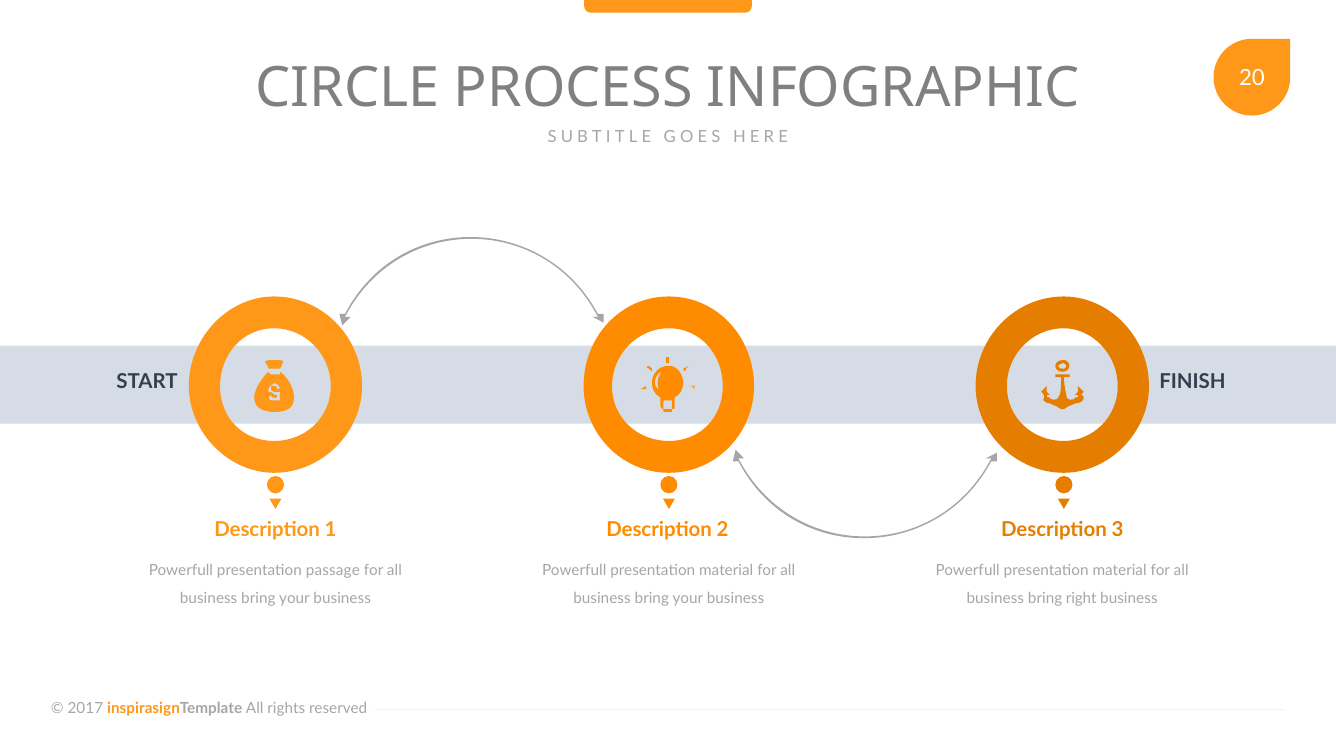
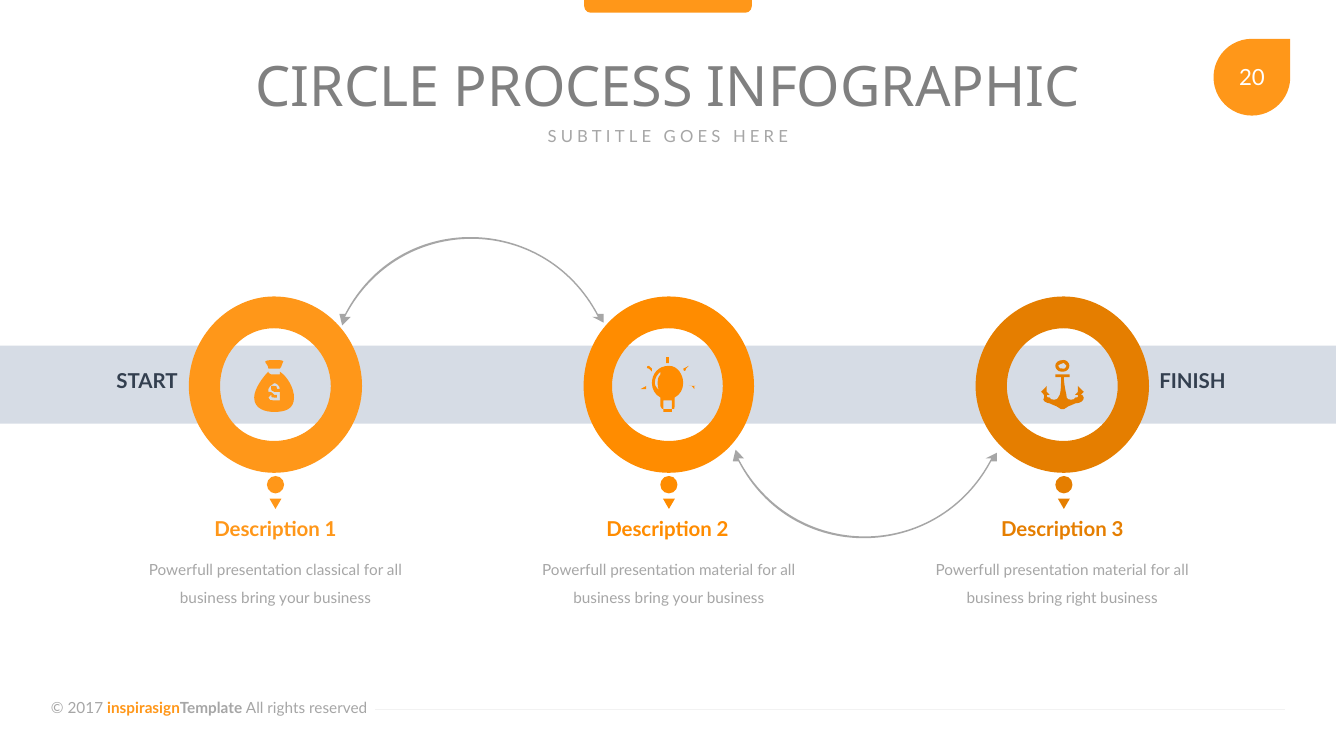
passage: passage -> classical (333, 570)
